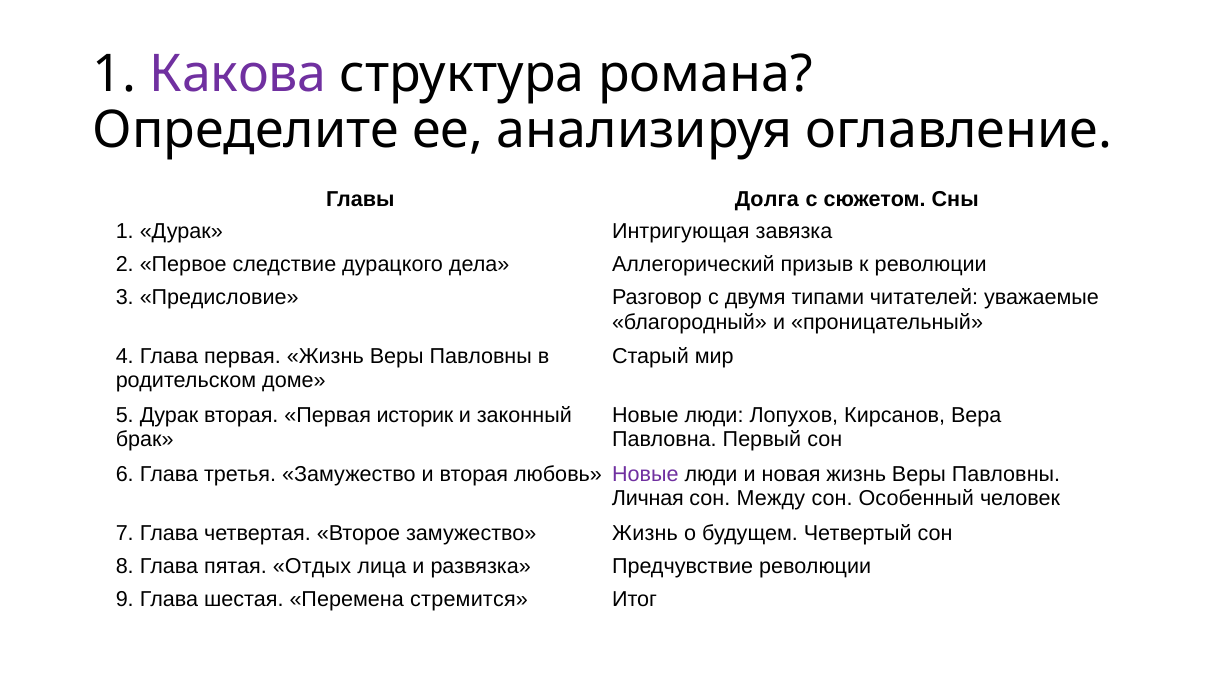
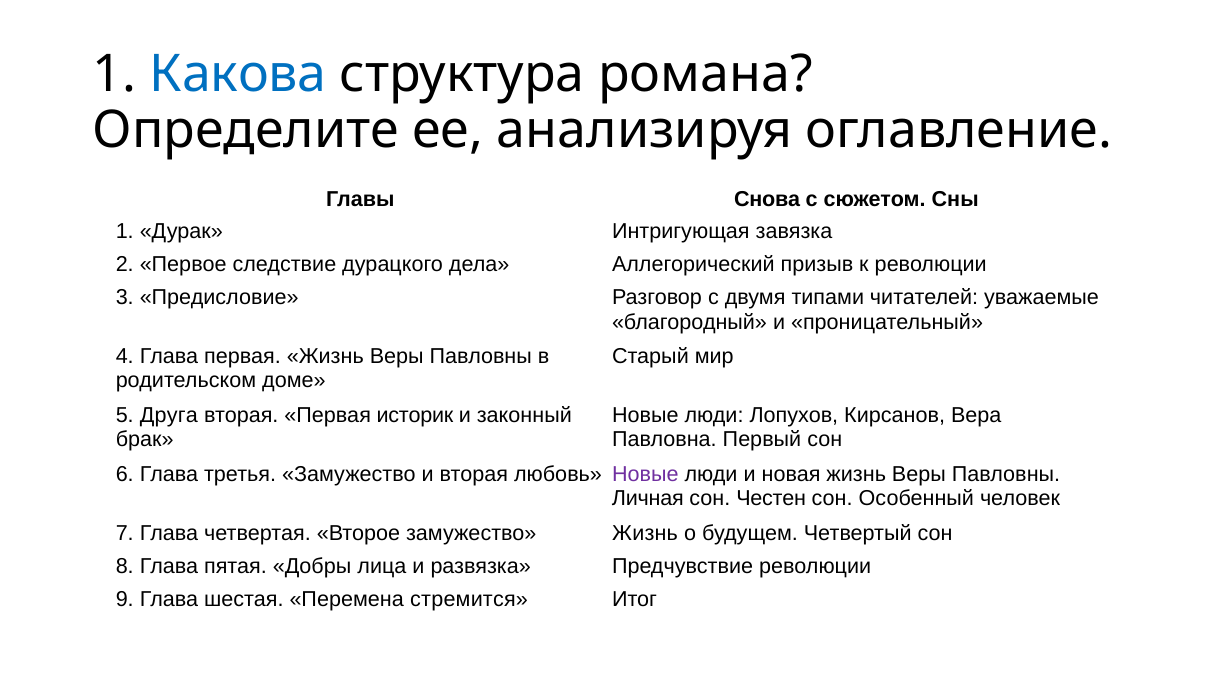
Какова colour: purple -> blue (238, 74)
Долга: Долга -> Снова (767, 199)
5 Дурак: Дурак -> Друга (169, 415)
Между: Между -> Честен (771, 498)
Отдых: Отдых -> Добры (312, 566)
